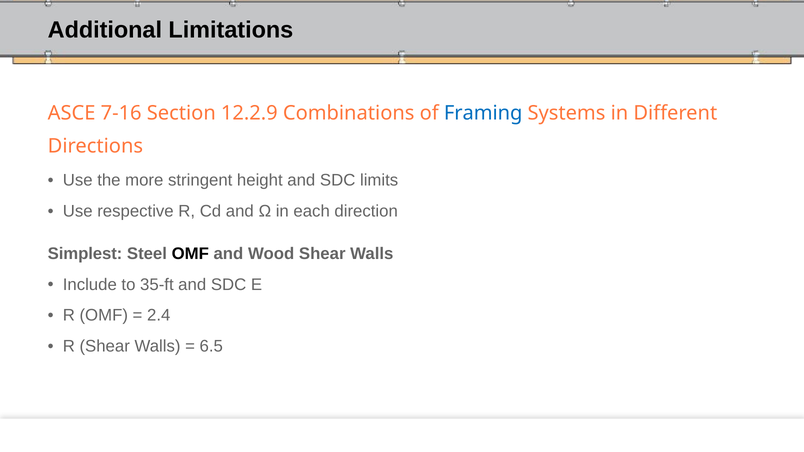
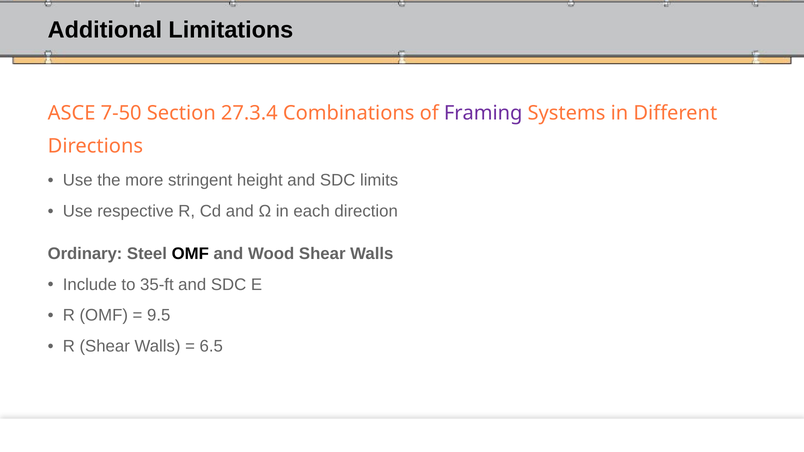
7-16: 7-16 -> 7-50 (121, 113)
12.2.9: 12.2.9 -> 27.3.4 (249, 113)
Framing colour: blue -> purple (483, 113)
Simplest: Simplest -> Ordinary (85, 254)
2.4: 2.4 -> 9.5 (159, 315)
